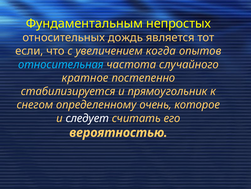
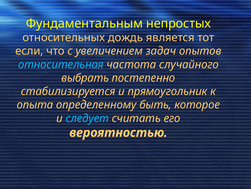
когда: когда -> задач (161, 51)
кратное: кратное -> выбрать (85, 78)
снегом: снегом -> опыта (35, 104)
очень: очень -> быть (156, 104)
следует colour: white -> light blue (87, 118)
